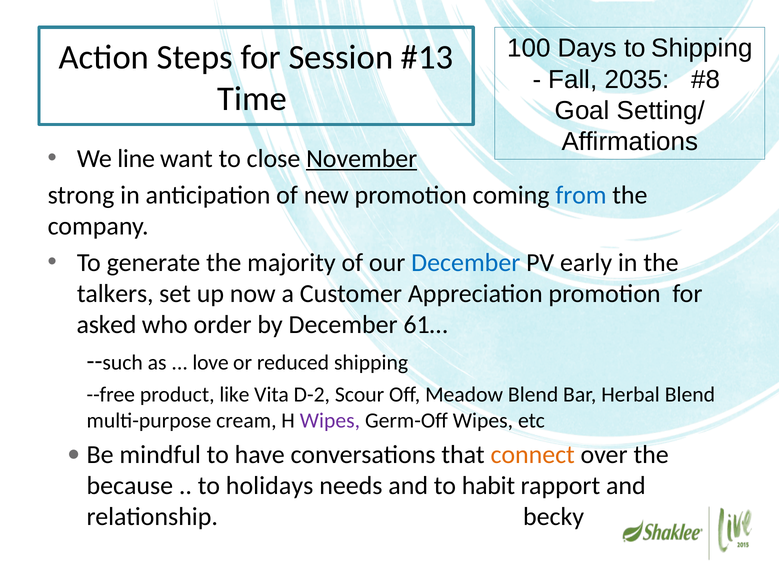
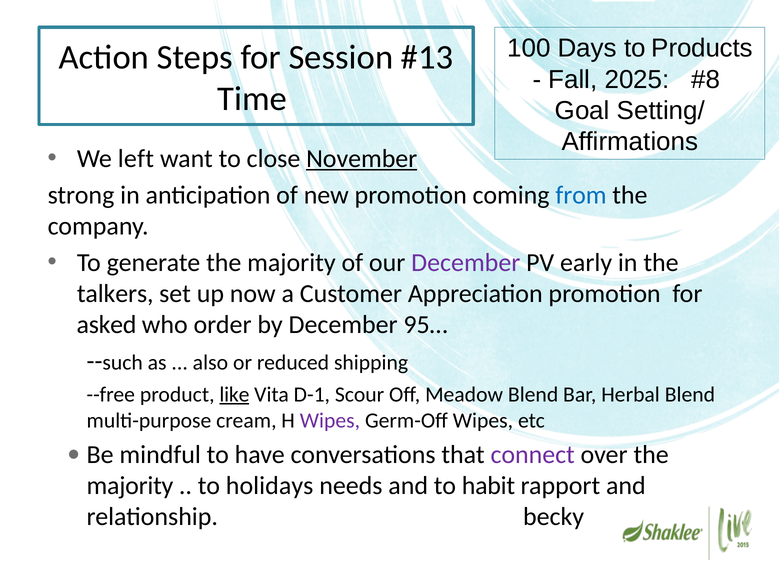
to Shipping: Shipping -> Products (702, 48)
2035: 2035 -> 2025 (637, 80)
line: line -> left (136, 159)
December colour: blue -> purple (466, 263)
61…: 61… -> 95… (426, 325)
love: love -> also (210, 363)
like underline: none -> present (234, 395)
D-2: D-2 -> D-1 (312, 395)
connect colour: orange -> purple (533, 455)
because: because -> majority (130, 486)
